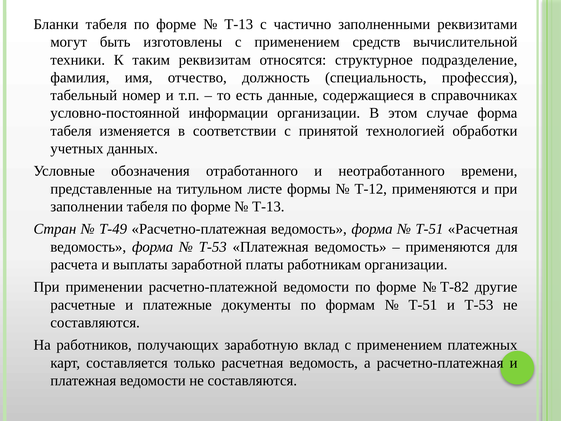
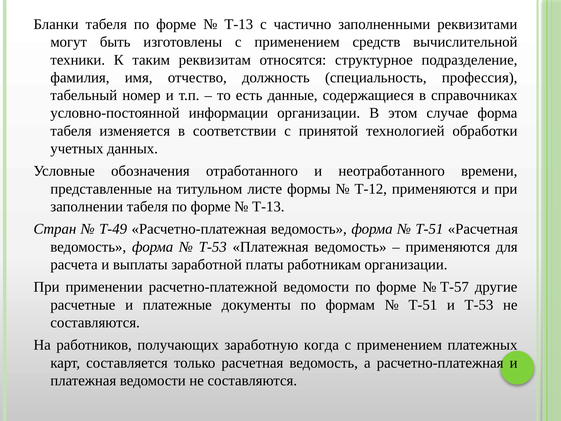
Т-82: Т-82 -> Т-57 (454, 287)
вклад: вклад -> когда (321, 345)
